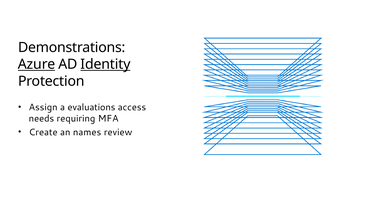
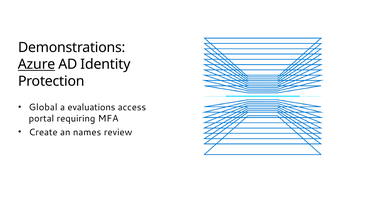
Identity underline: present -> none (105, 64)
Assign: Assign -> Global (43, 107)
needs: needs -> portal (41, 119)
